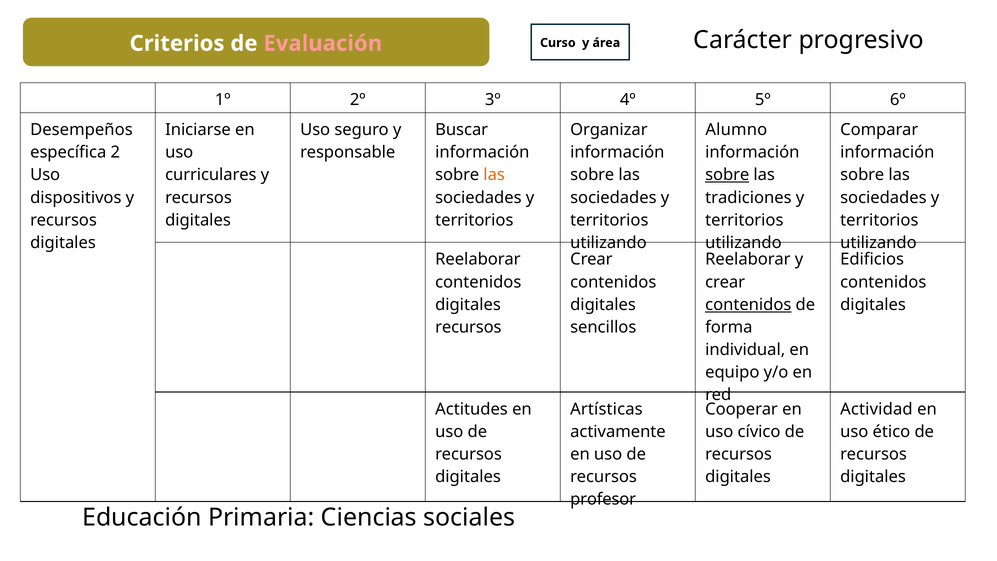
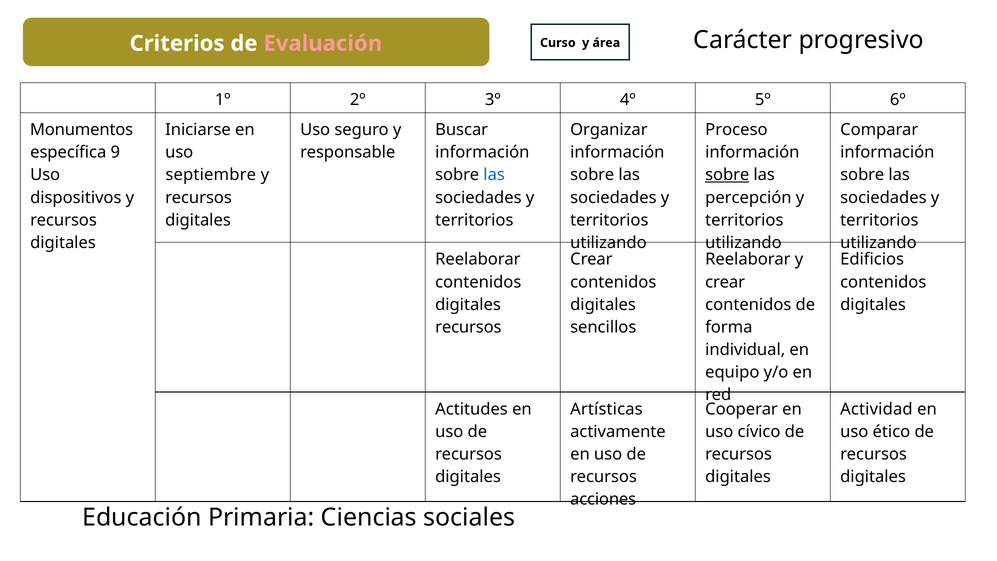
Desempeños: Desempeños -> Monumentos (82, 130)
Alumno: Alumno -> Proceso (736, 130)
2: 2 -> 9 (115, 152)
curriculares: curriculares -> septiembre (211, 175)
las colour: orange -> blue (494, 175)
tradiciones: tradiciones -> percepción (748, 198)
contenidos underline: present -> none (748, 305)
profesor: profesor -> acciones (603, 499)
